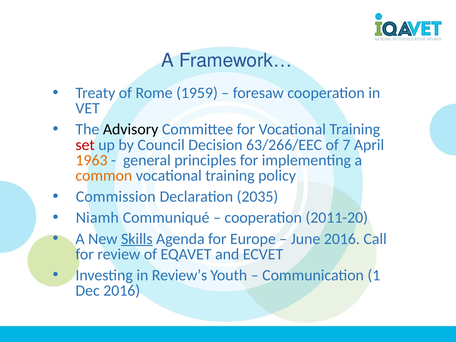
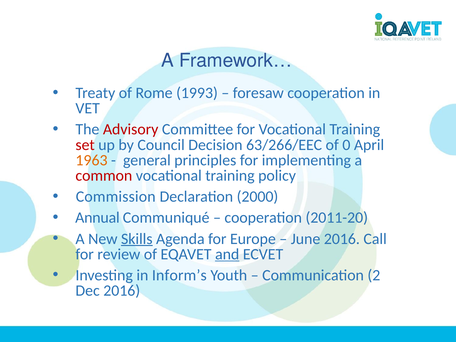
1959: 1959 -> 1993 (197, 93)
Advisory colour: black -> red (131, 129)
7: 7 -> 0 (346, 145)
common colour: orange -> red (104, 176)
2035: 2035 -> 2000 (257, 197)
Niamh: Niamh -> Annual (97, 218)
and underline: none -> present (227, 254)
Review’s: Review’s -> Inform’s (179, 275)
1: 1 -> 2 (374, 275)
